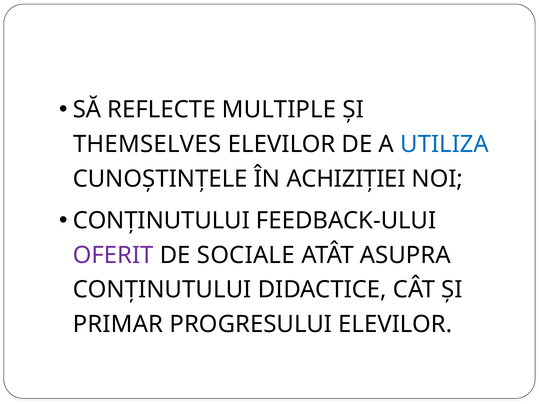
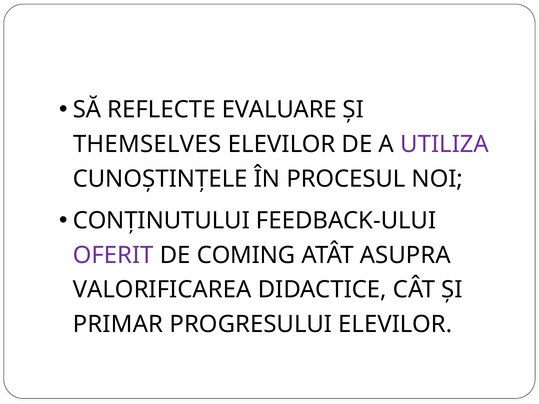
MULTIPLE: MULTIPLE -> EVALUARE (279, 110)
UTILIZA colour: blue -> purple (445, 144)
ACHIZIȚIEI: ACHIZIȚIEI -> PROCESUL (346, 179)
SOCIALE: SOCIALE -> COMING (246, 255)
CONȚINUTULUI: CONȚINUTULUI -> VALORIFICAREA (162, 290)
